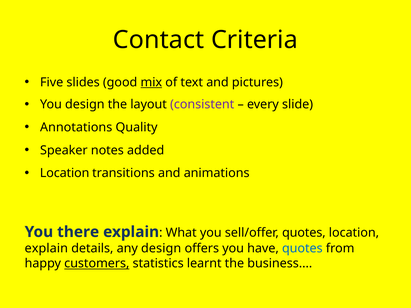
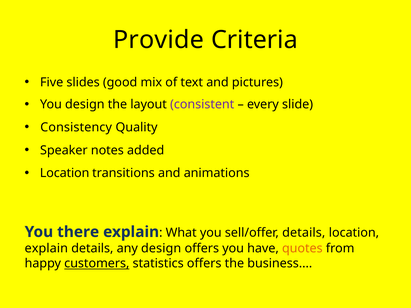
Contact: Contact -> Provide (159, 40)
mix underline: present -> none (151, 82)
Annotations: Annotations -> Consistency (76, 127)
sell/offer quotes: quotes -> details (304, 233)
quotes colour: blue -> orange (302, 249)
statistics learnt: learnt -> offers (204, 264)
